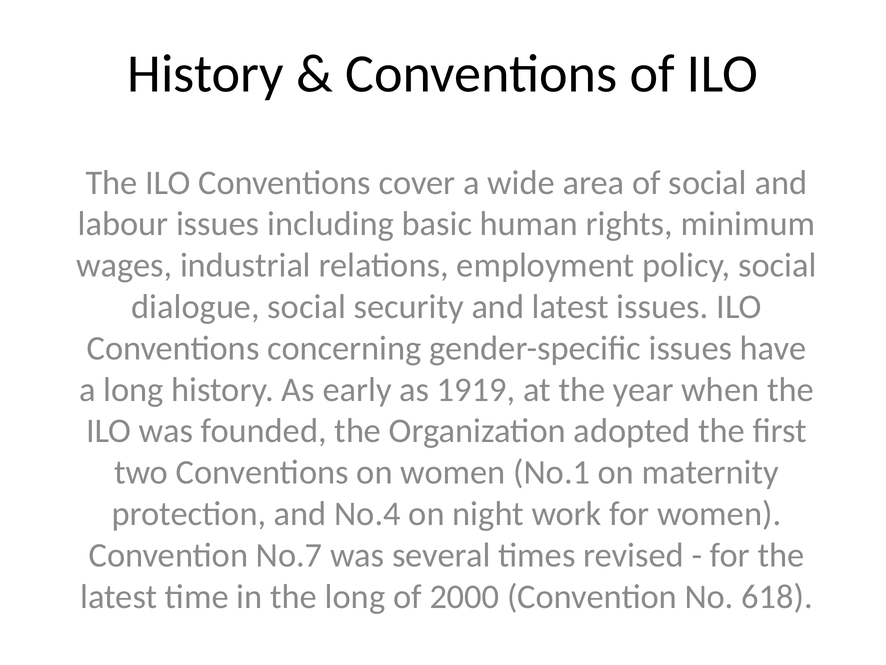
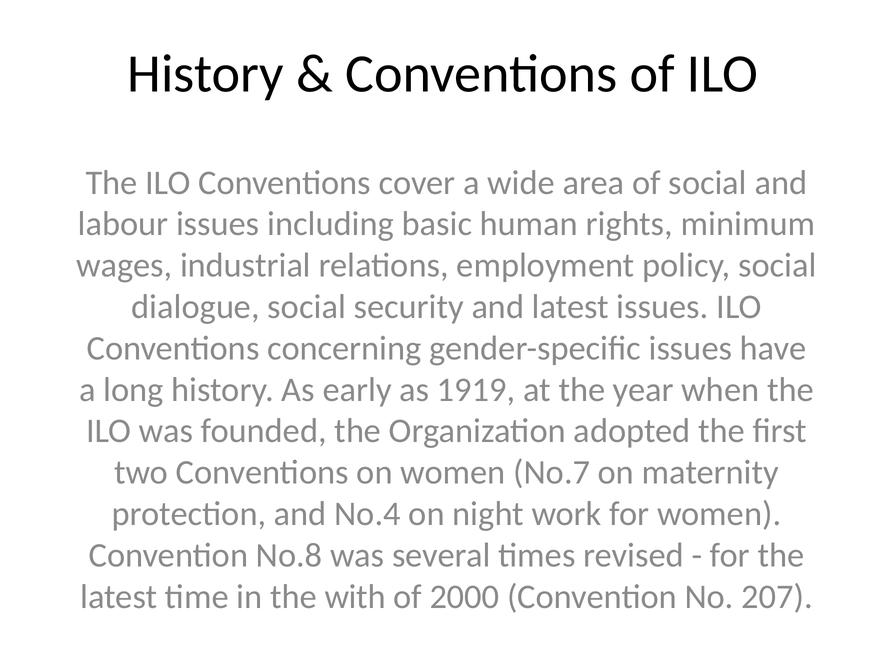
No.1: No.1 -> No.7 (552, 472)
No.7: No.7 -> No.8 (289, 555)
the long: long -> with (355, 596)
618: 618 -> 207 (777, 596)
